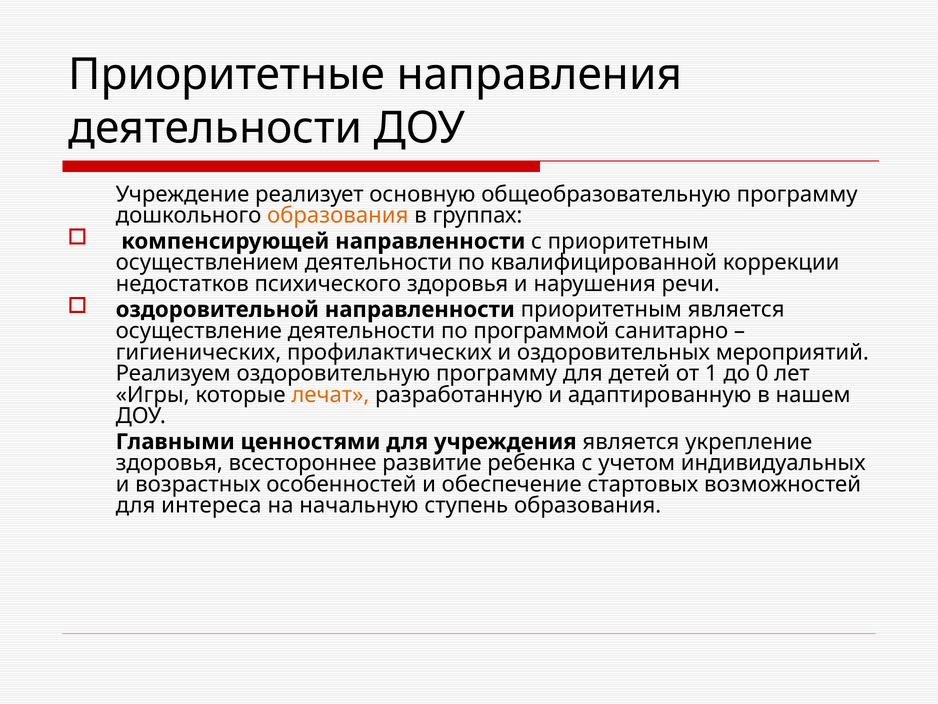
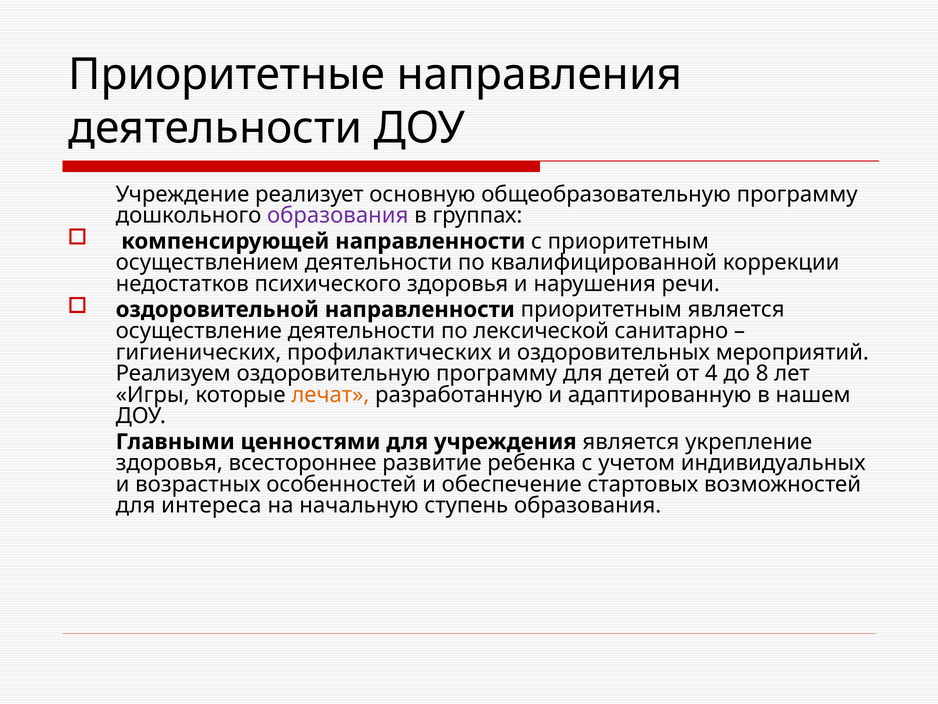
образования colour: orange -> purple (338, 215)
программой: программой -> лексической (541, 331)
1: 1 -> 4 (711, 373)
0: 0 -> 8 (762, 373)
